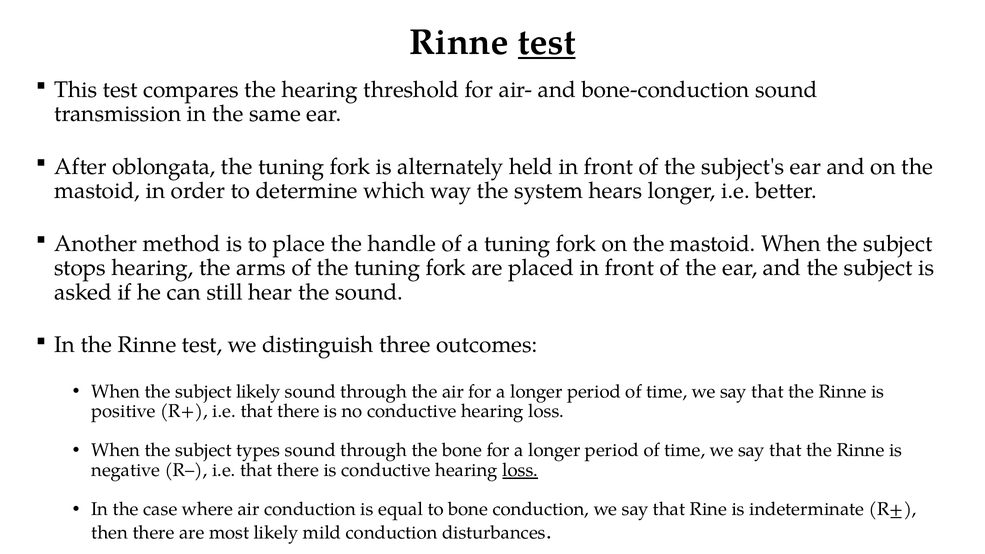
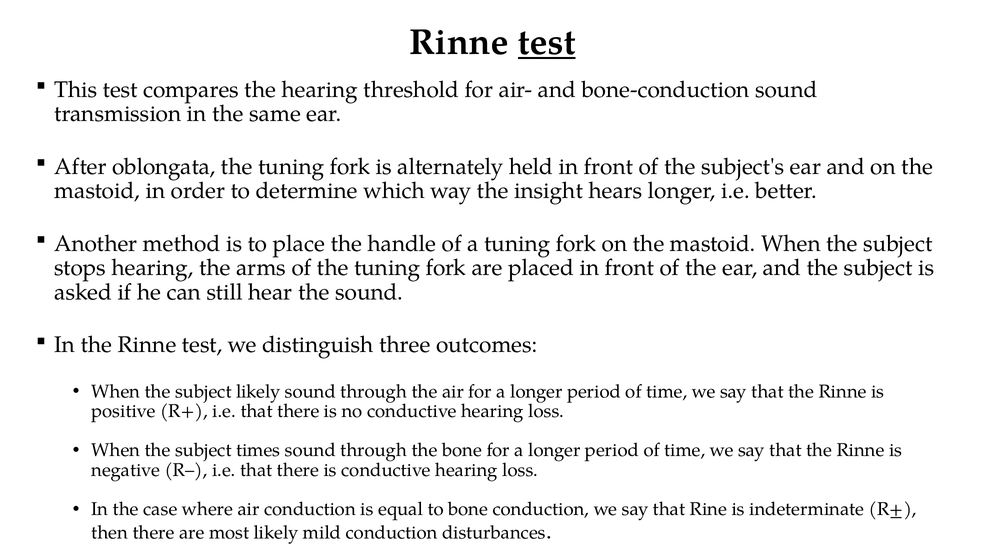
system: system -> insight (549, 191)
types: types -> times (258, 450)
loss underline: present -> none (520, 470)
